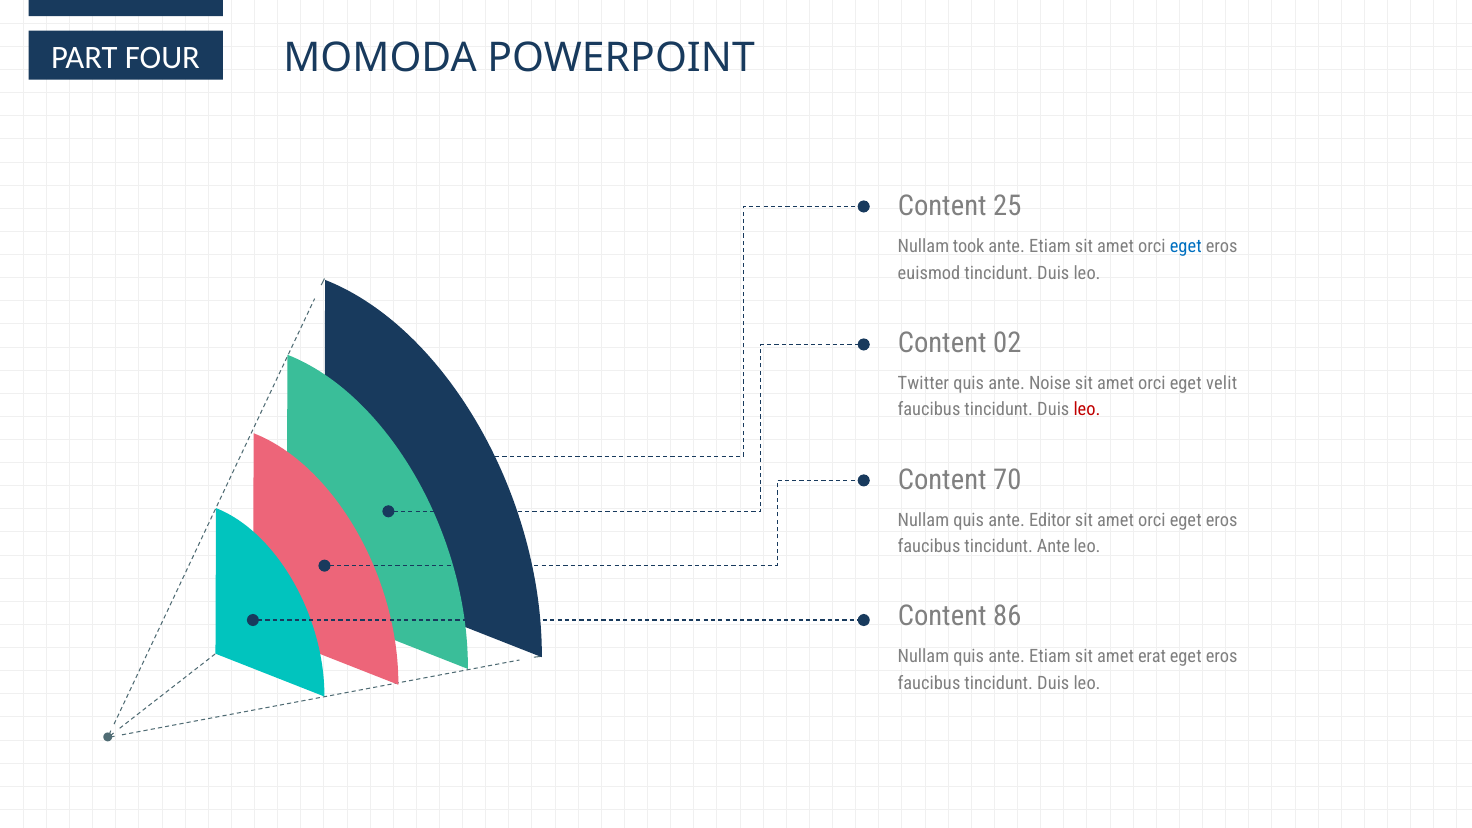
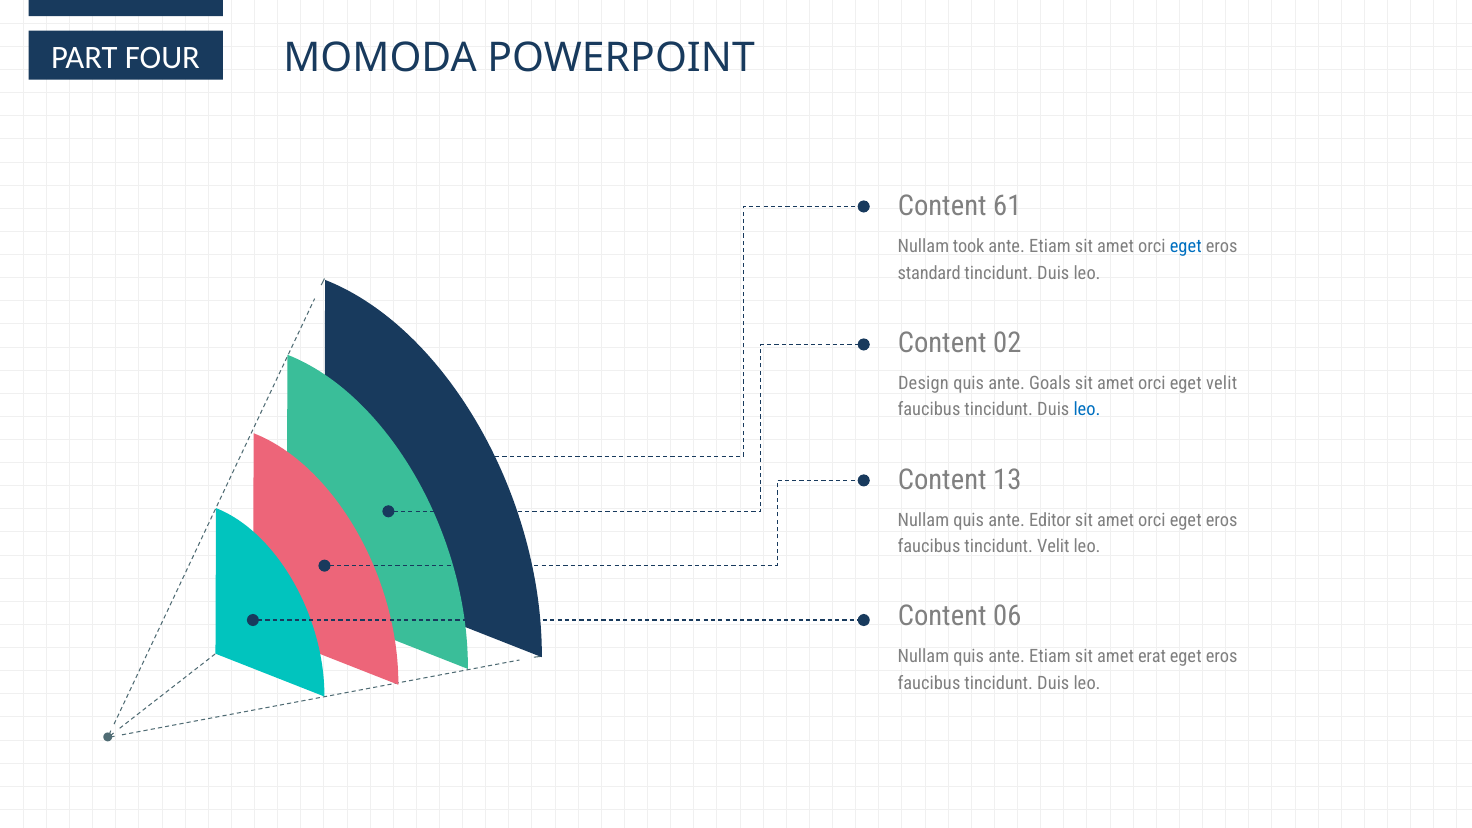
25: 25 -> 61 (1007, 206)
euismod: euismod -> standard (929, 273)
Twitter: Twitter -> Design (923, 383)
Noise: Noise -> Goals (1050, 383)
leo colour: red -> blue (1087, 410)
70: 70 -> 13 (1007, 480)
tincidunt Ante: Ante -> Velit (1053, 547)
86: 86 -> 06 (1007, 617)
